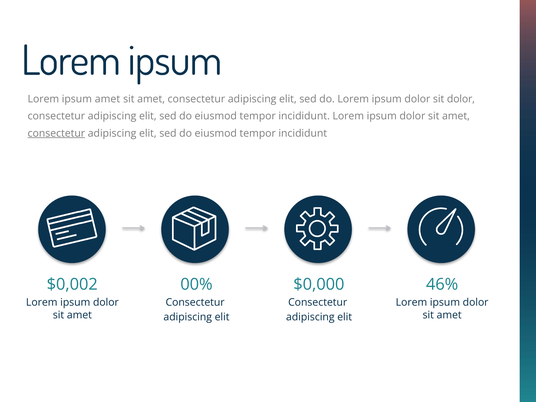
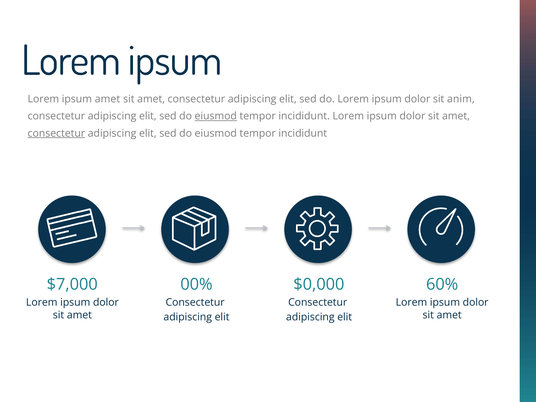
sit dolor: dolor -> anim (461, 99)
eiusmod underline: none -> present (216, 116)
$0,002: $0,002 -> $7,000 (72, 285)
46%: 46% -> 60% (442, 285)
